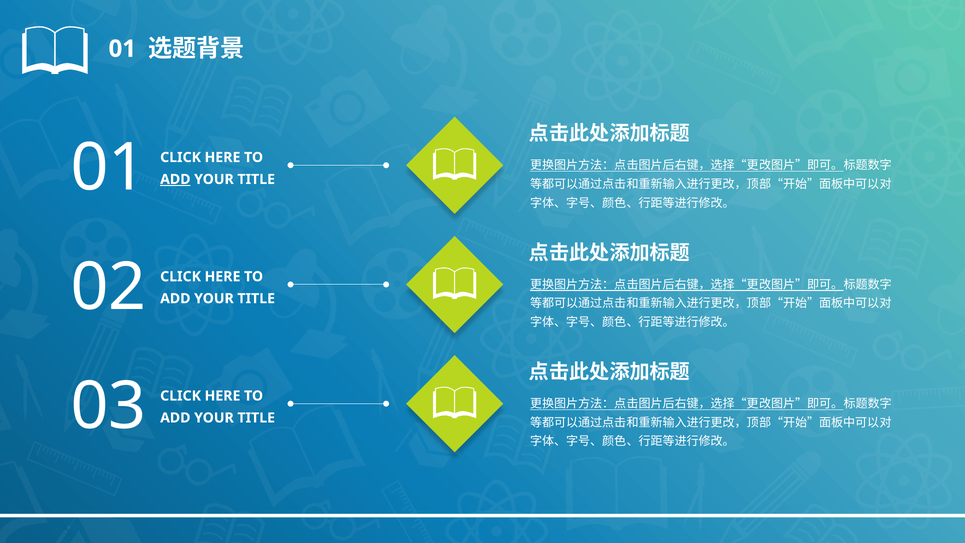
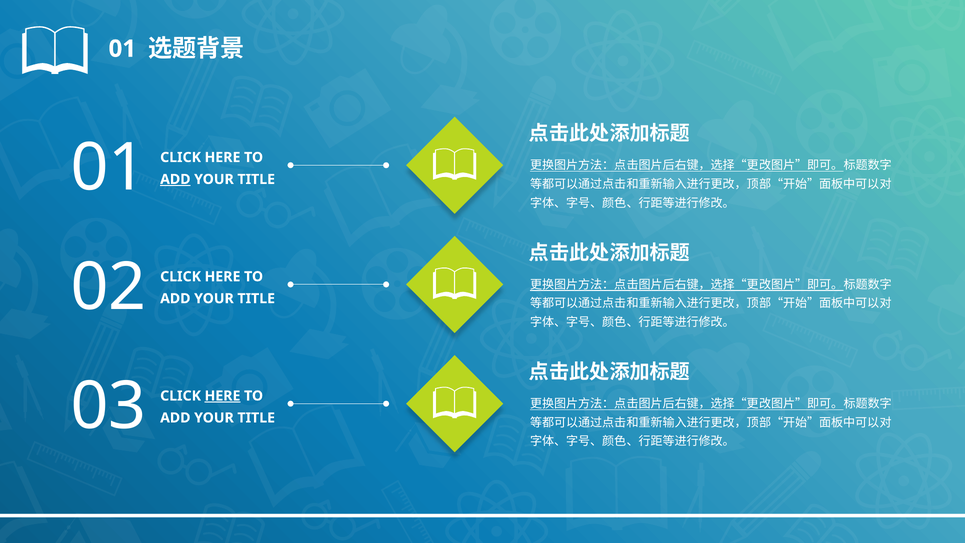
HERE underline: none -> present (222, 396)
